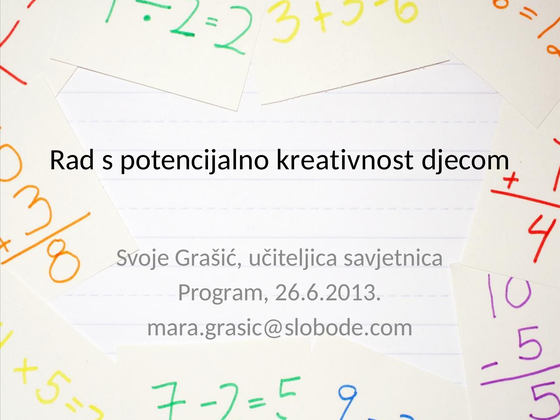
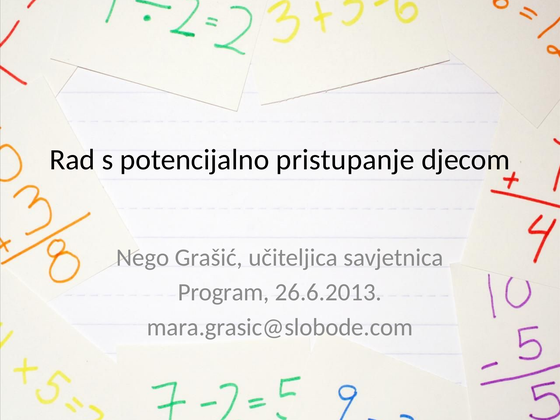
kreativnost: kreativnost -> pristupanje (345, 160)
Svoje: Svoje -> Nego (143, 257)
